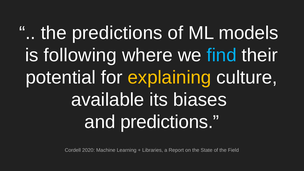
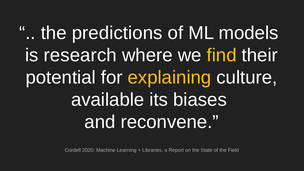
following: following -> research (80, 55)
find colour: light blue -> yellow (222, 55)
and predictions: predictions -> reconvene (170, 122)
